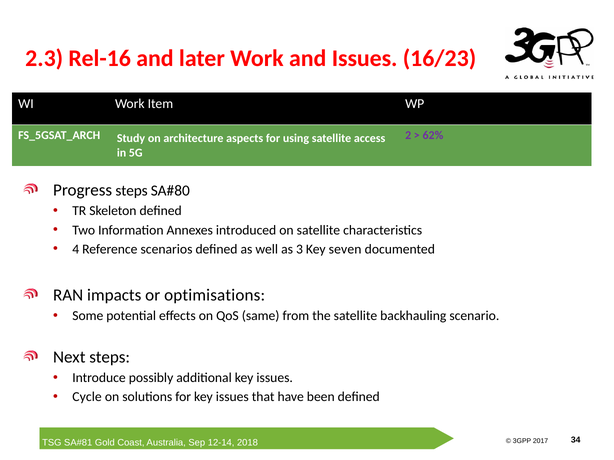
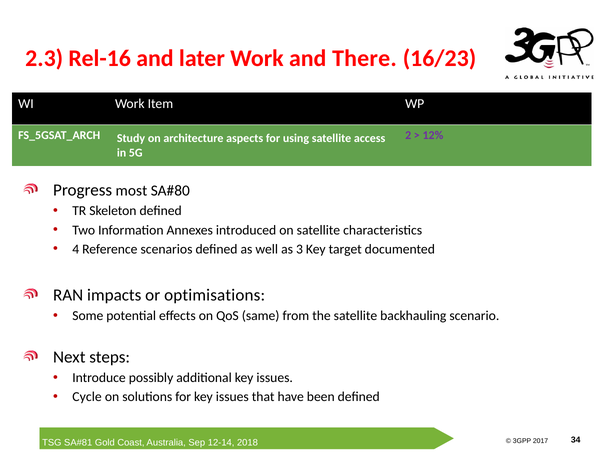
and Issues: Issues -> There (364, 58)
62%: 62% -> 12% (433, 135)
Progress steps: steps -> most (131, 191)
seven: seven -> target (345, 249)
